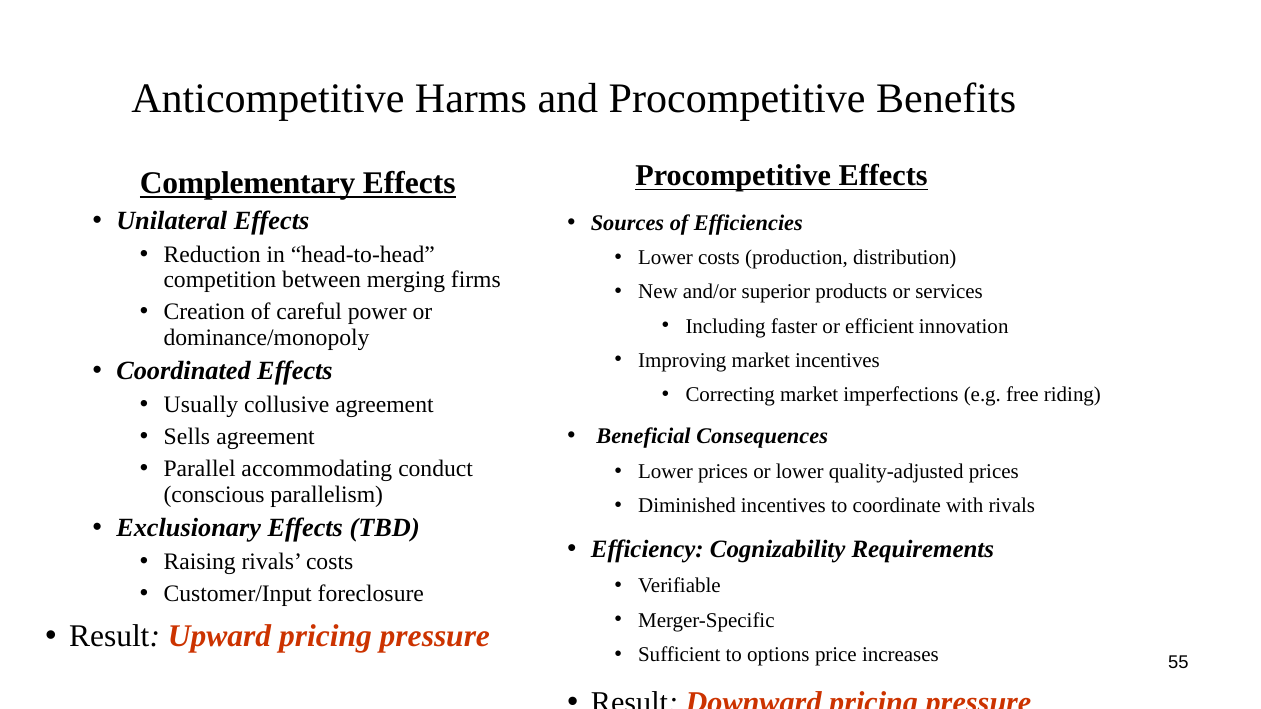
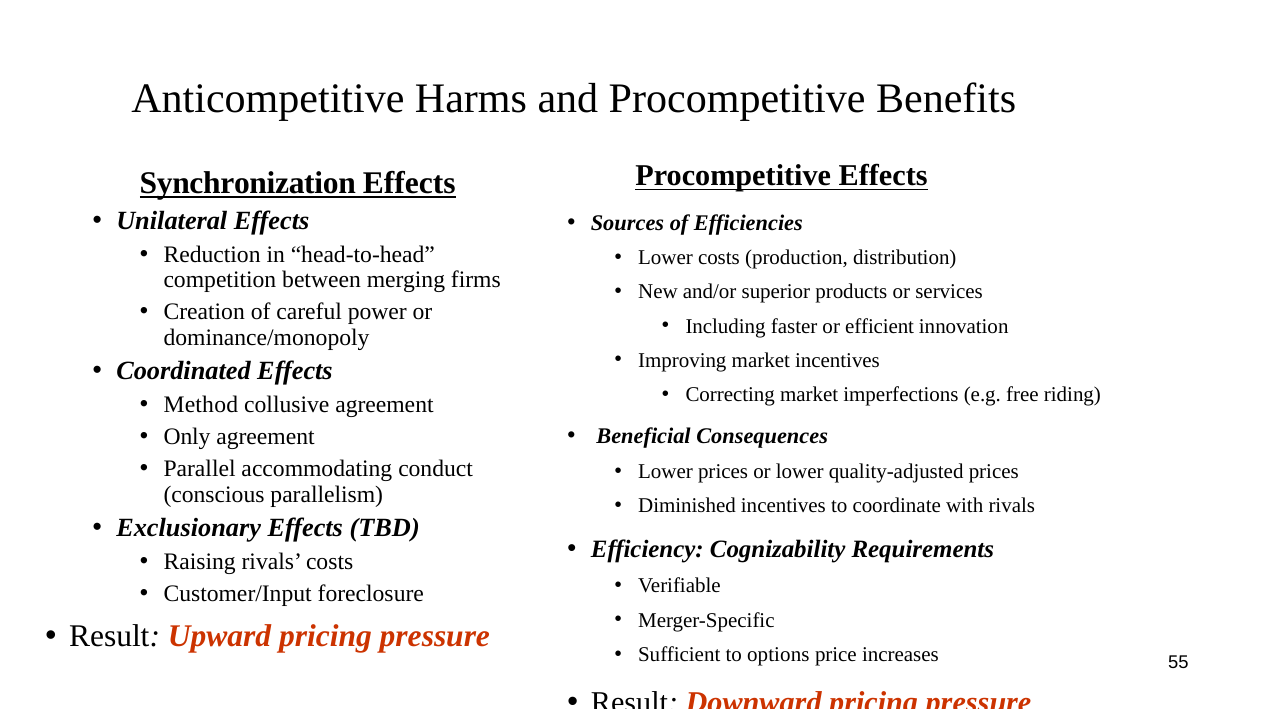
Complementary: Complementary -> Synchronization (248, 183)
Usually: Usually -> Method (201, 405)
Sells: Sells -> Only (187, 437)
